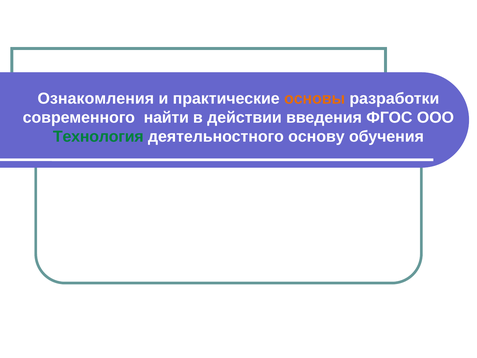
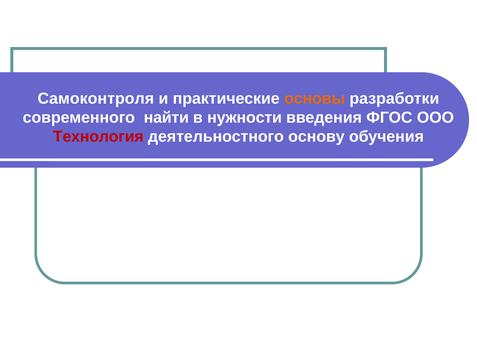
Ознакомления: Ознакомления -> Самоконтроля (96, 98)
действии: действии -> нужности (245, 118)
Технология colour: green -> red (98, 137)
